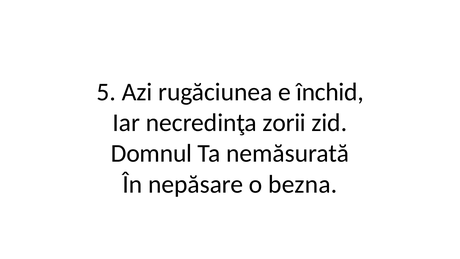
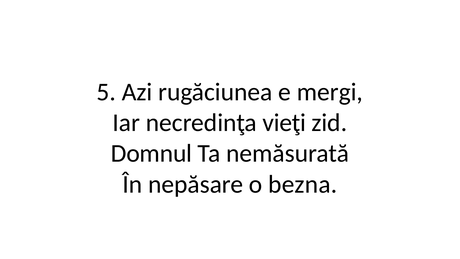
închid: închid -> mergi (330, 92)
zorii: zorii -> vieţi (284, 123)
